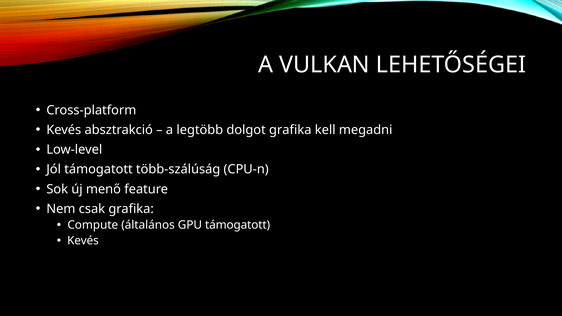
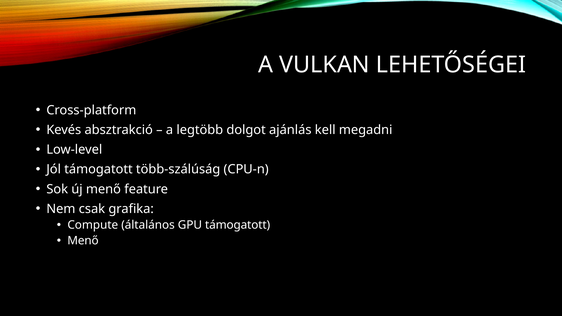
dolgot grafika: grafika -> ajánlás (290, 130)
Kevés: Kevés -> Menő (83, 241)
